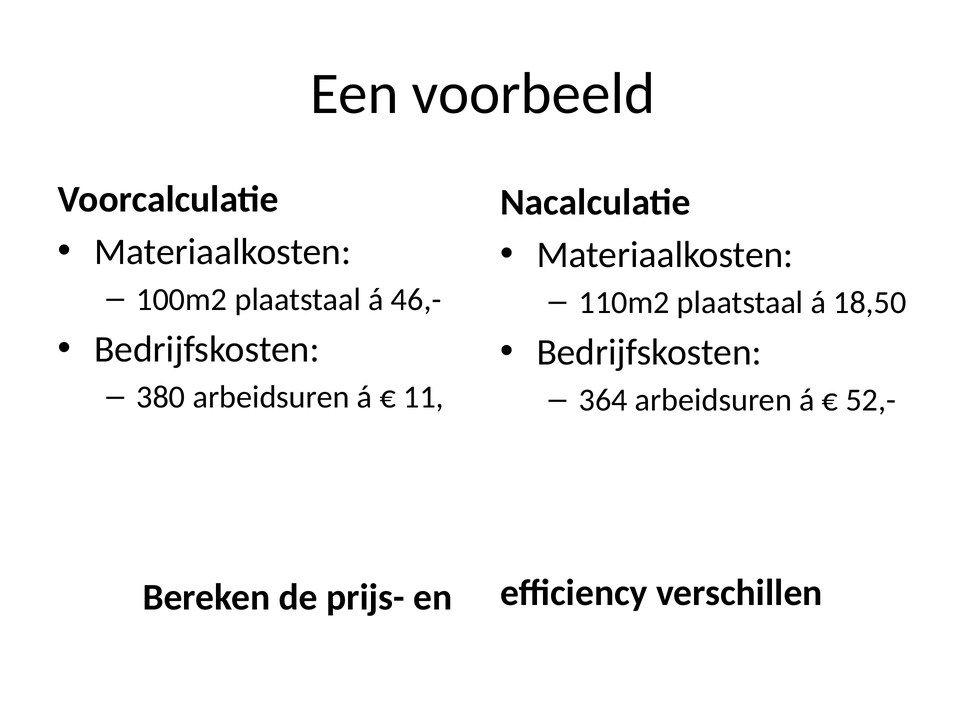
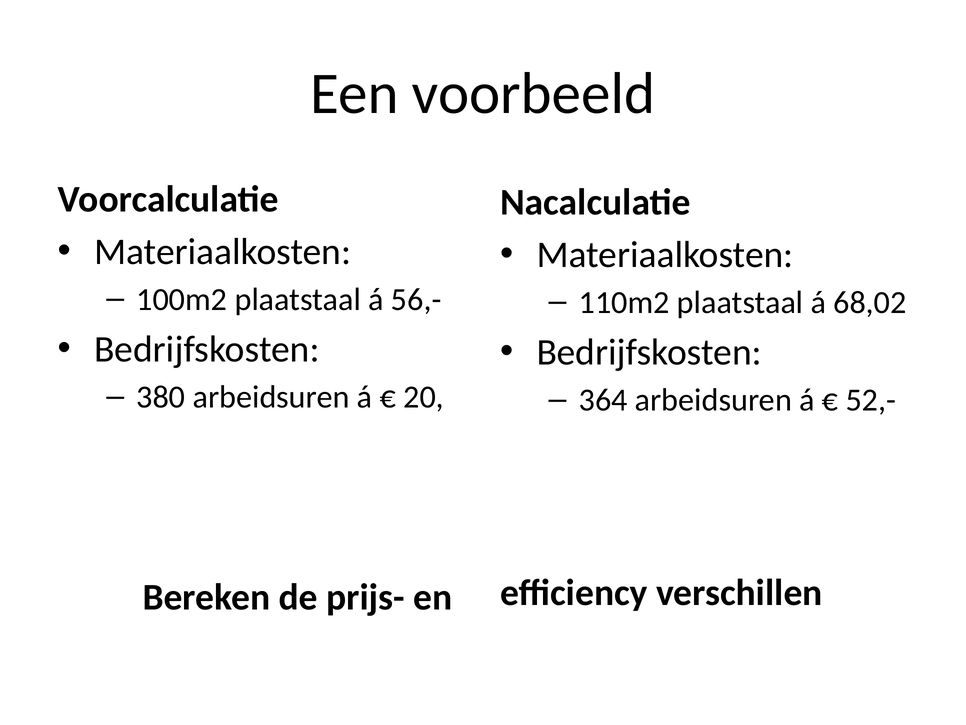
46,-: 46,- -> 56,- (416, 299)
18,50: 18,50 -> 68,02 (870, 302)
11: 11 -> 20 (424, 397)
